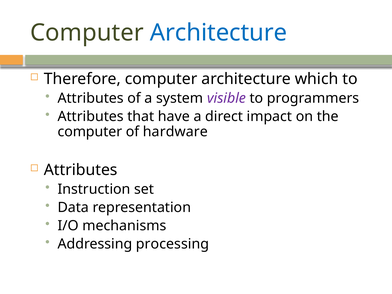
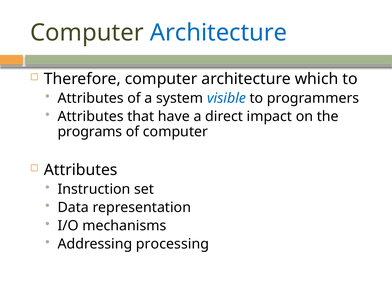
visible colour: purple -> blue (227, 98)
computer: computer -> programs (90, 132)
of hardware: hardware -> computer (175, 132)
